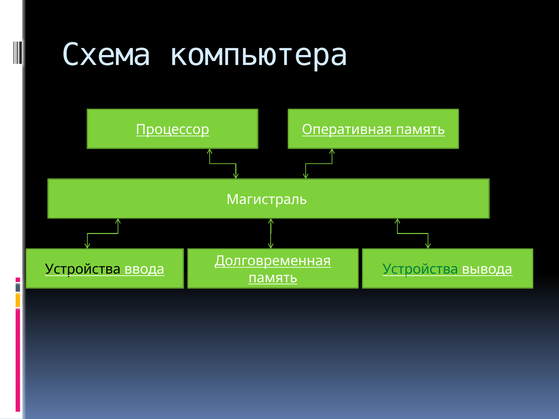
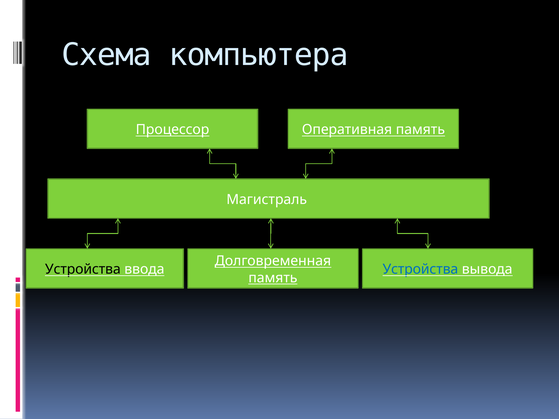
Устройства colour: green -> blue (420, 270)
